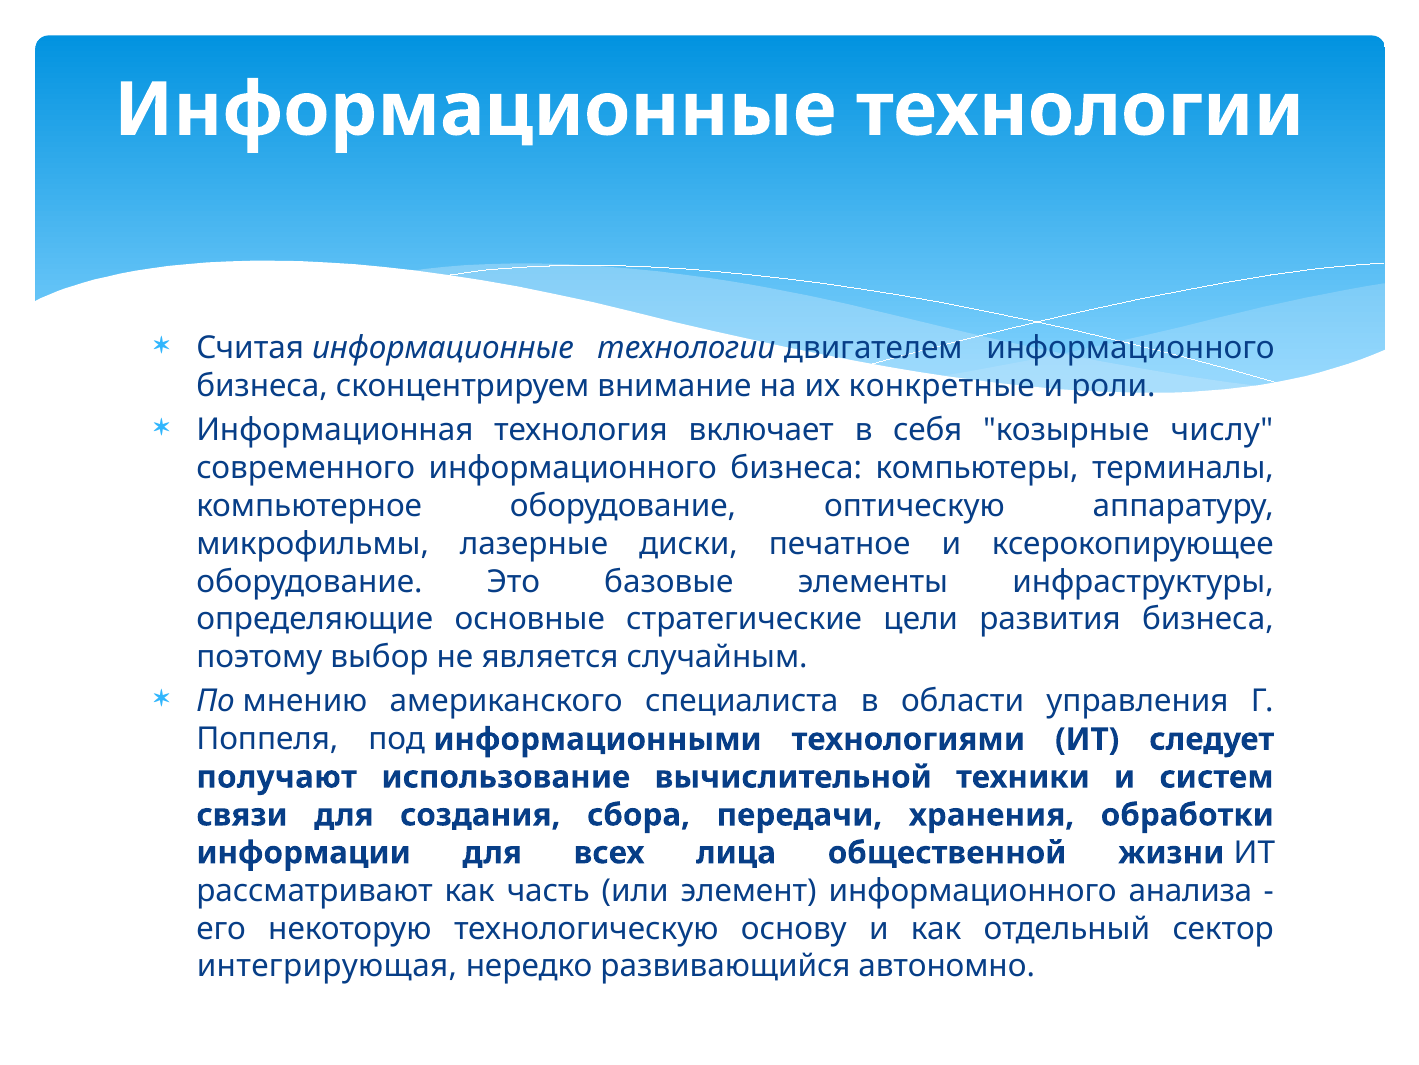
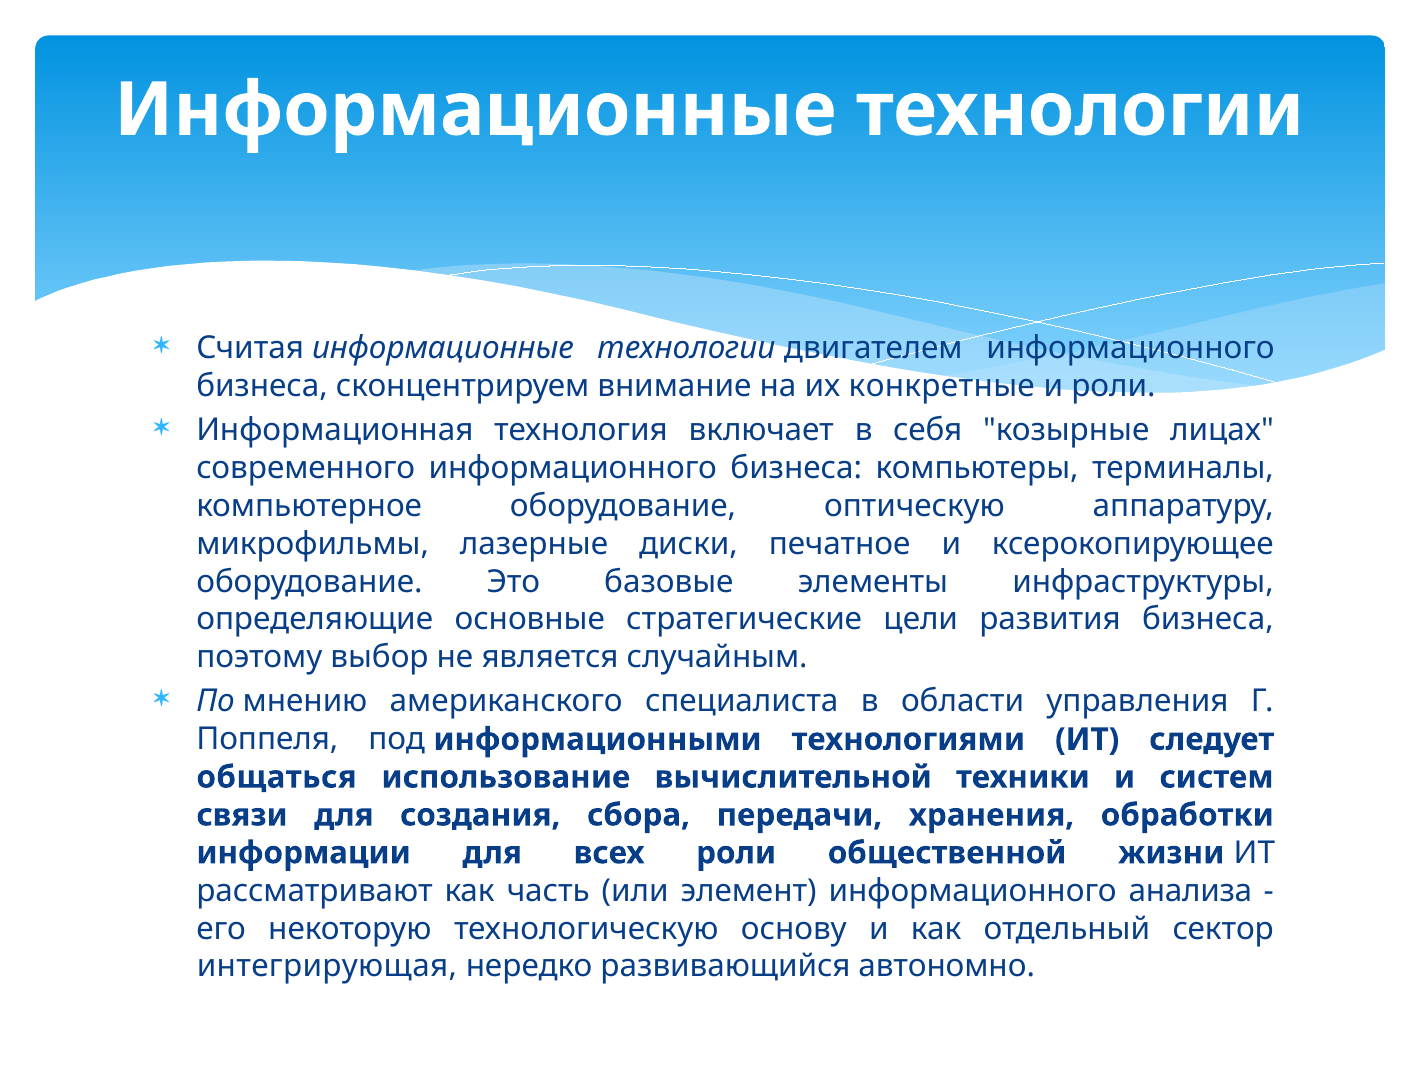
числу: числу -> лицах (1222, 430)
получают: получают -> общаться (277, 777)
всех лица: лица -> роли (736, 852)
